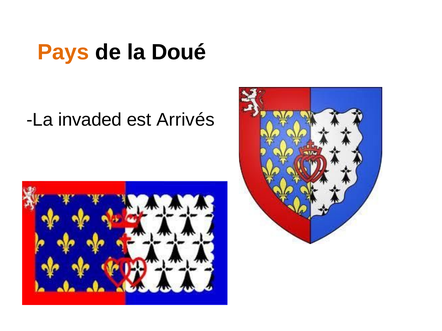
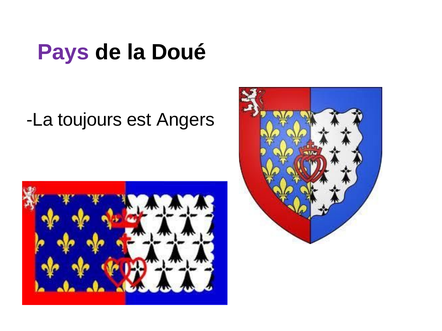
Pays colour: orange -> purple (63, 52)
invaded: invaded -> toujours (90, 120)
Arrivés: Arrivés -> Angers (186, 120)
